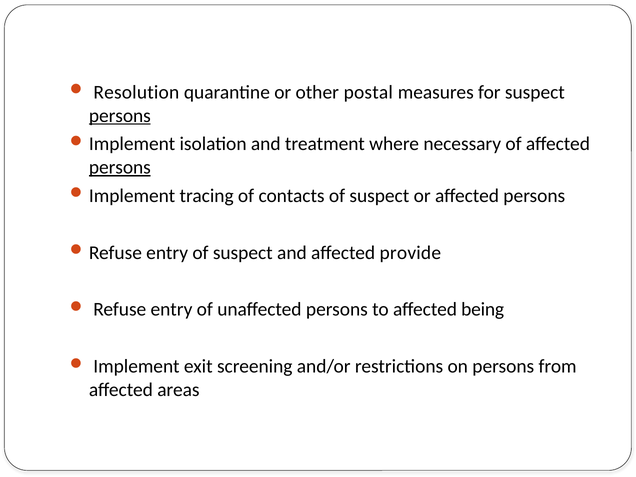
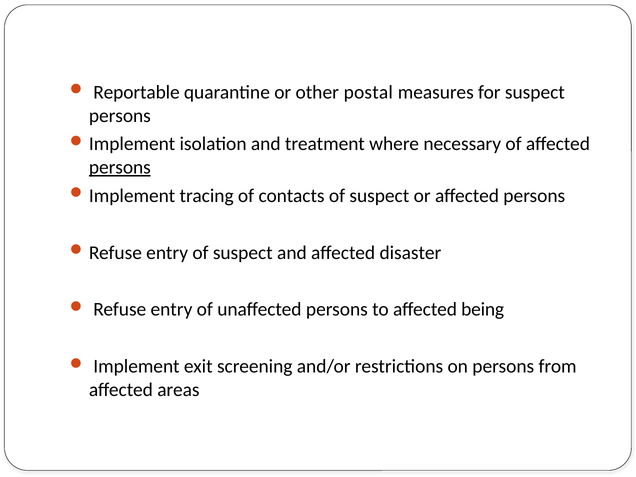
Resolution: Resolution -> Reportable (136, 92)
persons underline: present -> none (120, 116)
provide: provide -> disaster (410, 253)
